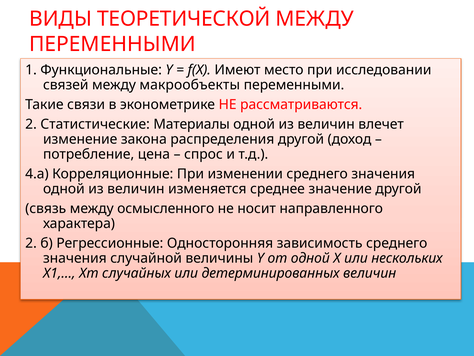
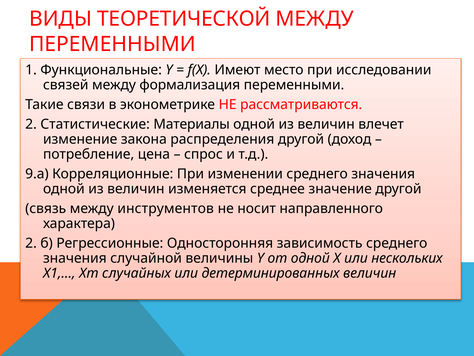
макрообъекты: макрообъекты -> формализация (190, 85)
4.а: 4.а -> 9.а (37, 174)
осмысленного: осмысленного -> инструментов (166, 208)
